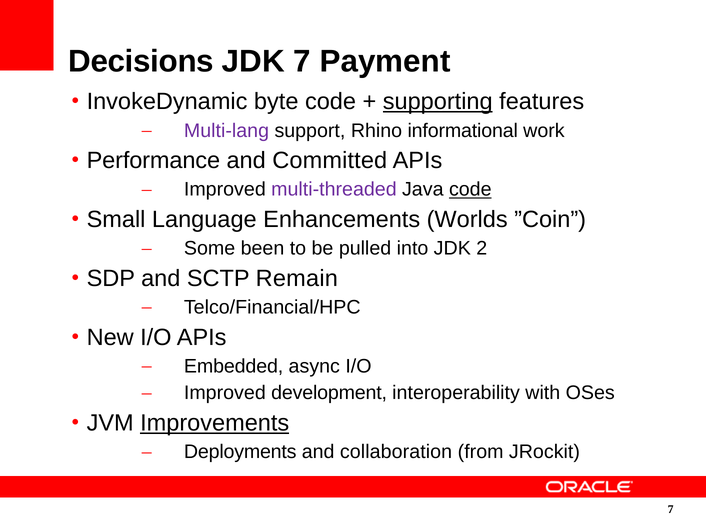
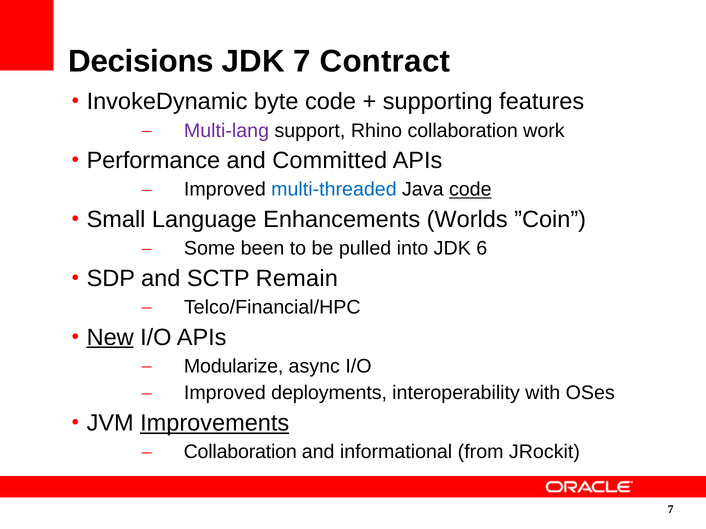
Payment: Payment -> Contract (385, 62)
supporting underline: present -> none (438, 102)
Rhino informational: informational -> collaboration (463, 131)
multi-threaded colour: purple -> blue (334, 190)
2: 2 -> 6 (482, 249)
New underline: none -> present (110, 338)
Embedded: Embedded -> Modularize (234, 367)
development: development -> deployments (329, 393)
Deployments: Deployments -> Collaboration (240, 452)
collaboration: collaboration -> informational (396, 452)
